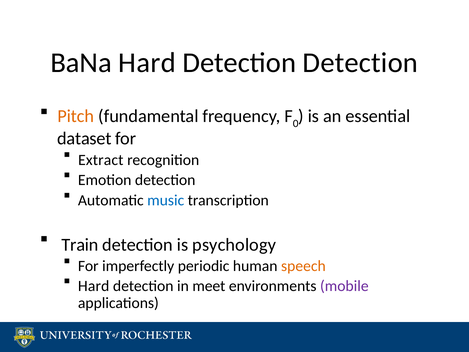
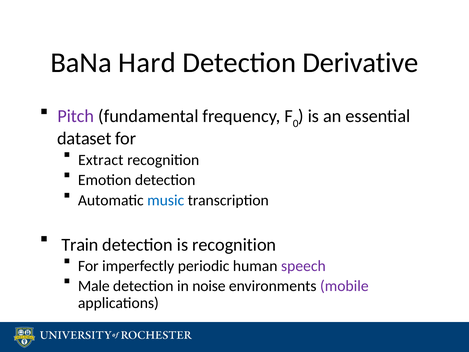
Detection Detection: Detection -> Derivative (361, 63)
Pitch colour: orange -> purple (76, 116)
is psychology: psychology -> recognition (234, 244)
speech colour: orange -> purple (303, 266)
Hard: Hard -> Male (94, 286)
meet: meet -> noise (209, 286)
